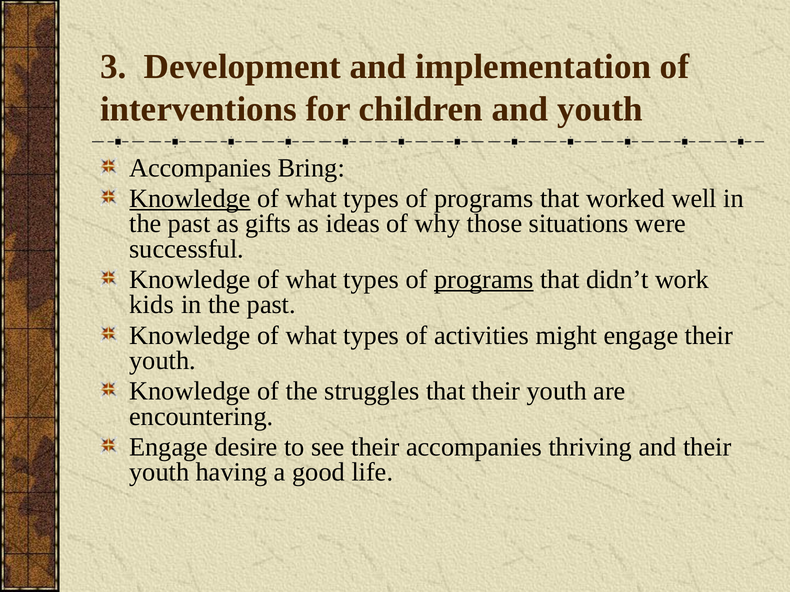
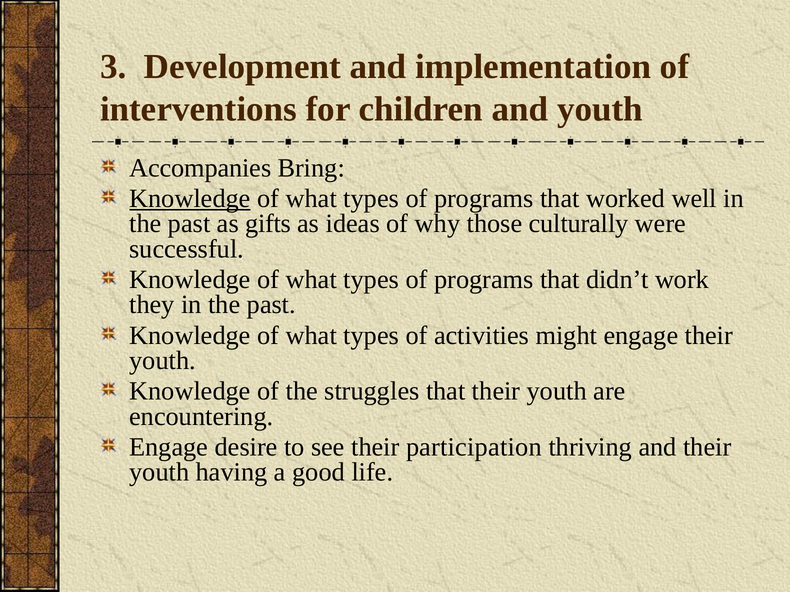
situations: situations -> culturally (579, 224)
programs underline: present -> none (484, 280)
kids: kids -> they (152, 305)
their accompanies: accompanies -> participation (474, 447)
